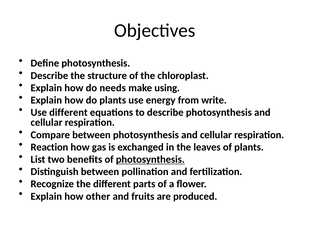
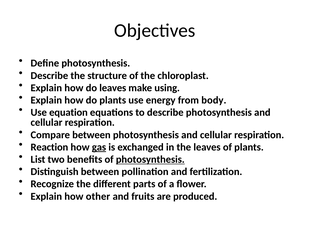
do needs: needs -> leaves (113, 88)
write: write -> body (214, 100)
Use different: different -> equation (68, 112)
gas underline: none -> present (99, 147)
